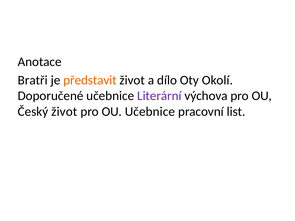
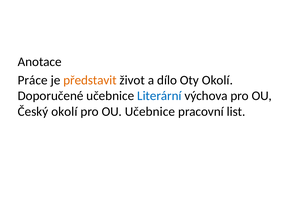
Bratři: Bratři -> Práce (33, 80)
Literární colour: purple -> blue (159, 96)
Český život: život -> okolí (64, 112)
